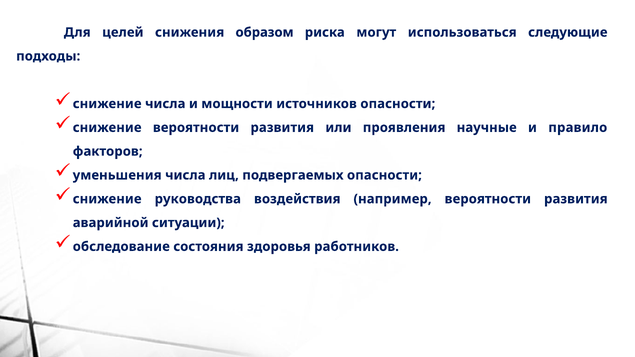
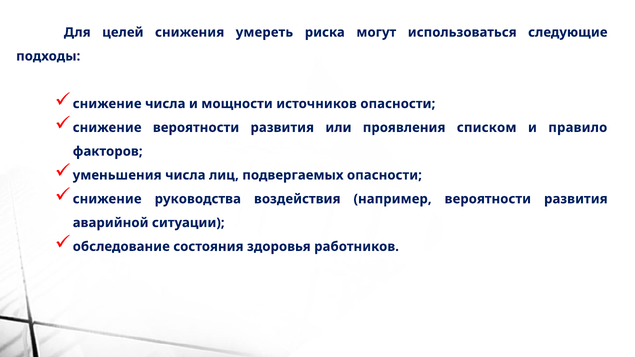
образом: образом -> умереть (264, 32)
научные: научные -> списком (487, 128)
